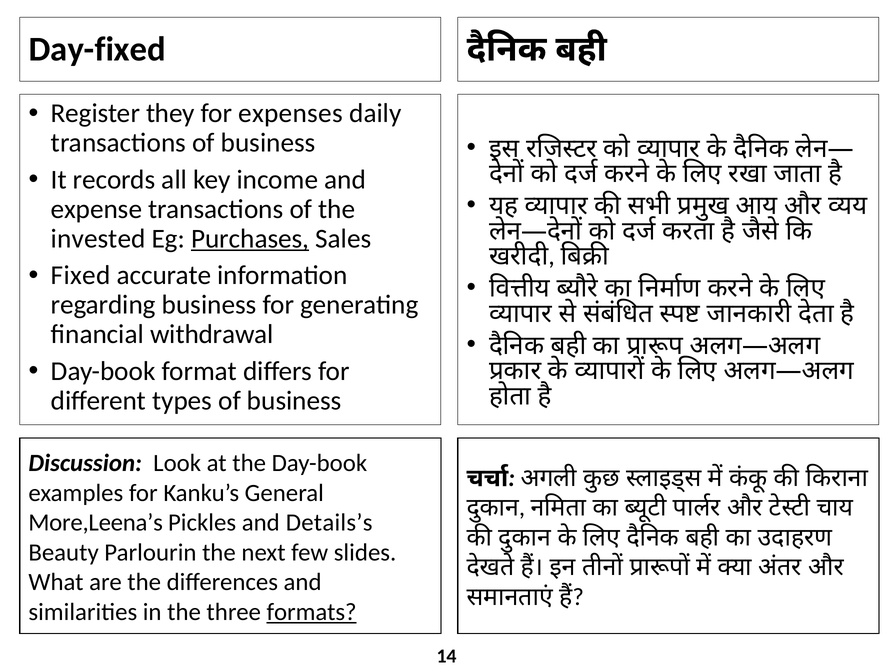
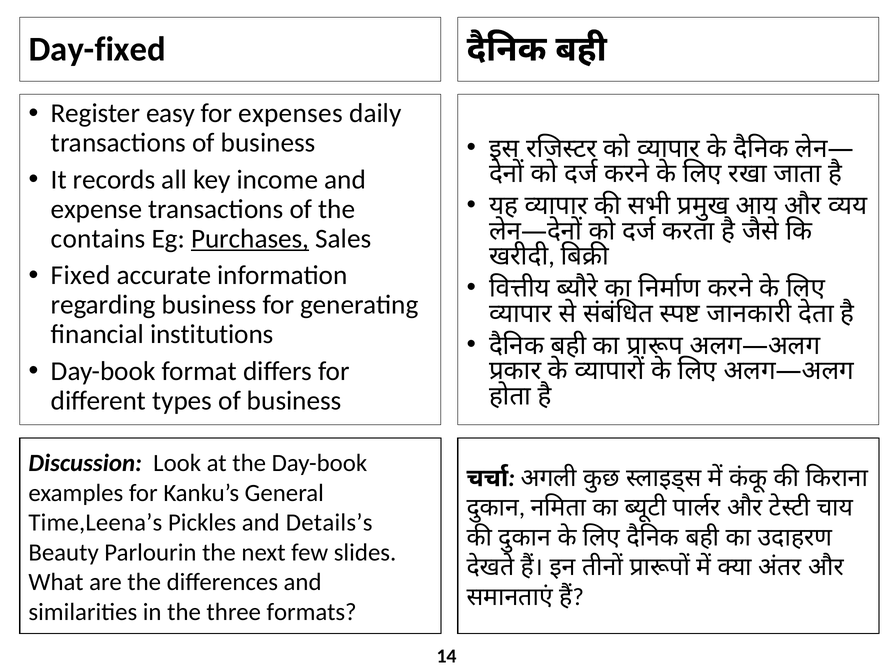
they: they -> easy (170, 114)
invested: invested -> contains (98, 239)
withdrawal: withdrawal -> institutions (212, 335)
More,Leena’s: More,Leena’s -> Time,Leena’s (95, 523)
formats underline: present -> none (312, 613)
